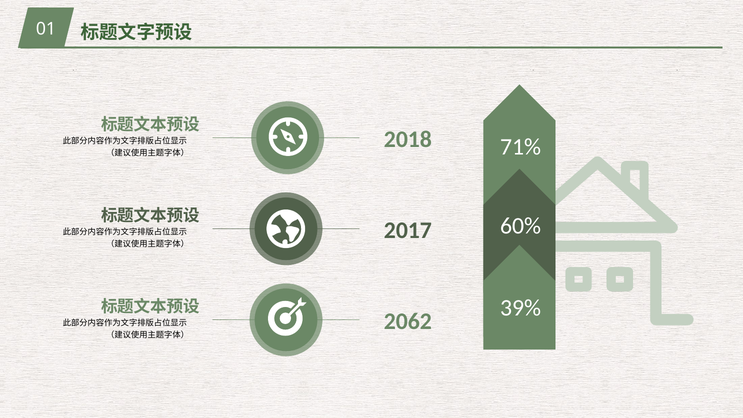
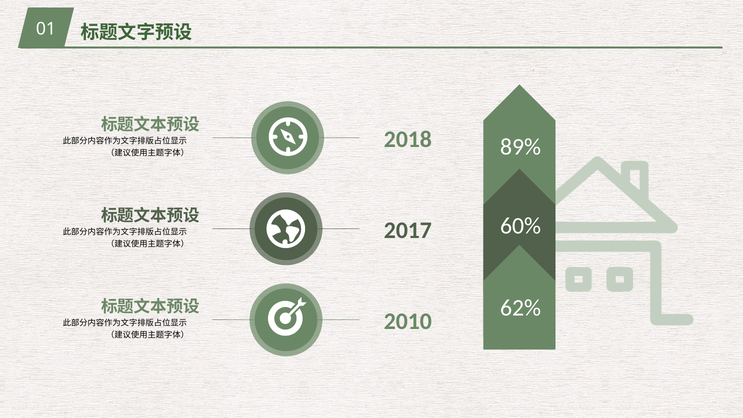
71%: 71% -> 89% (520, 147)
39%: 39% -> 62% (520, 308)
2062: 2062 -> 2010 (408, 321)
